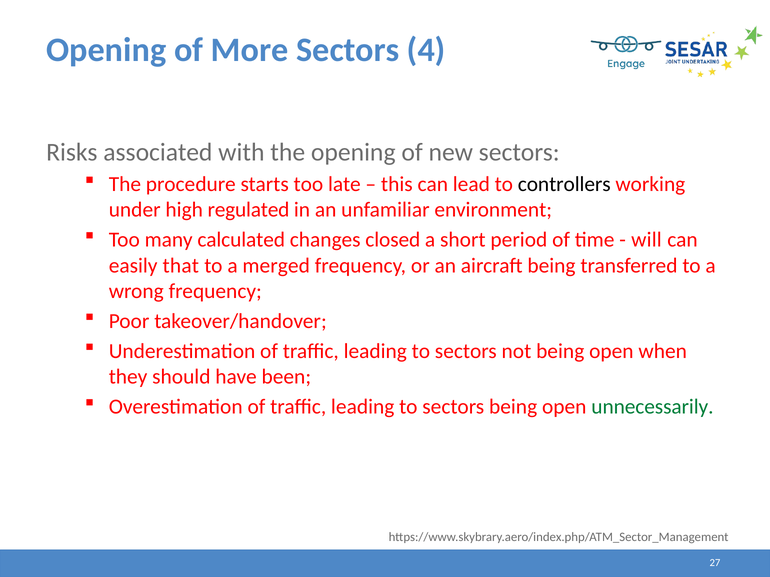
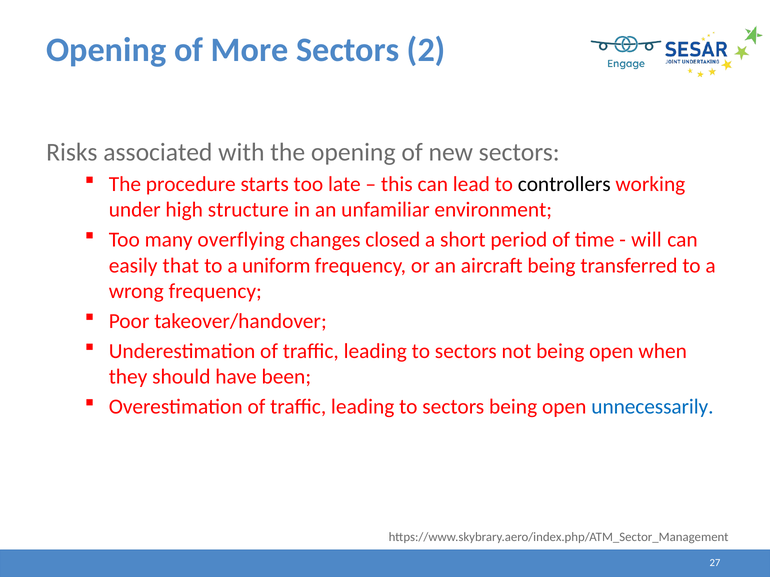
4: 4 -> 2 (426, 50)
regulated: regulated -> structure (248, 210)
calculated: calculated -> overflying (241, 240)
merged: merged -> uniform (276, 266)
unnecessarily colour: green -> blue (652, 407)
